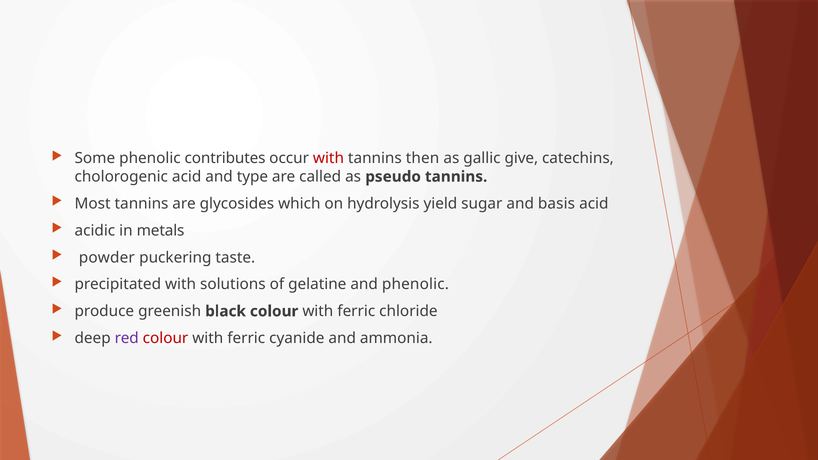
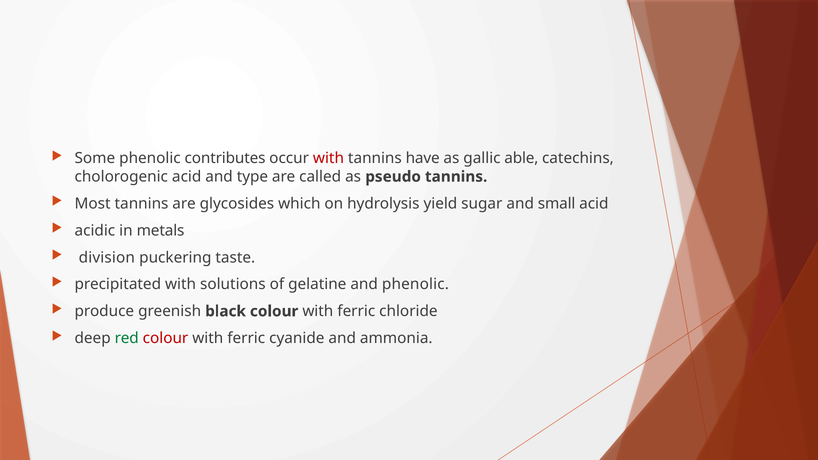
then: then -> have (423, 158)
give: give -> able (521, 158)
basis: basis -> small (557, 204)
powder: powder -> division (107, 258)
red colour: purple -> green (127, 338)
